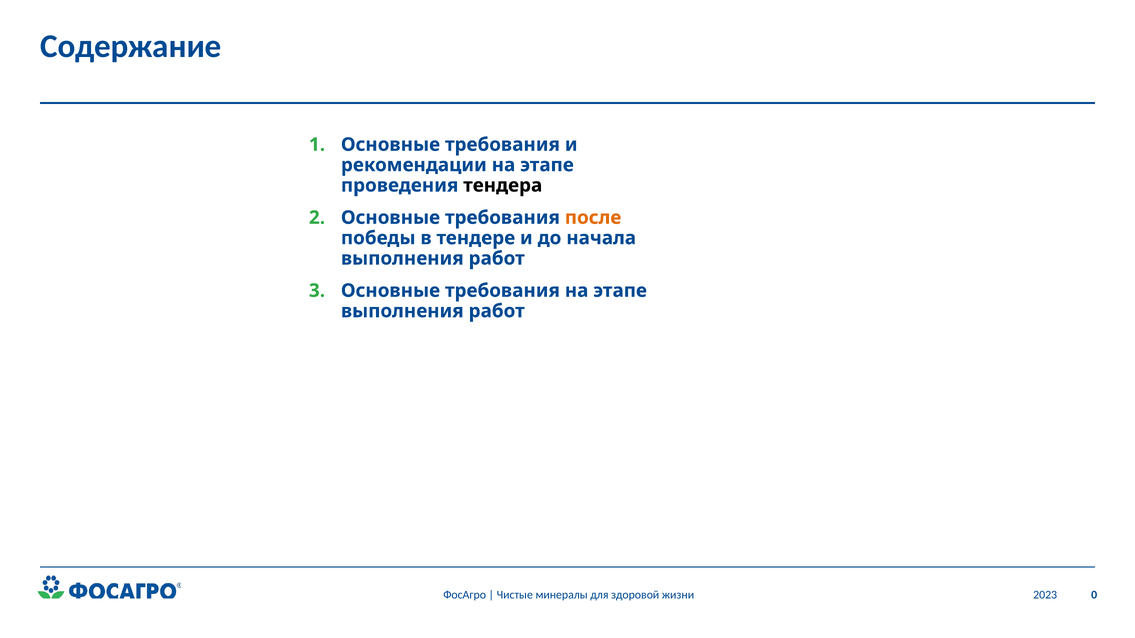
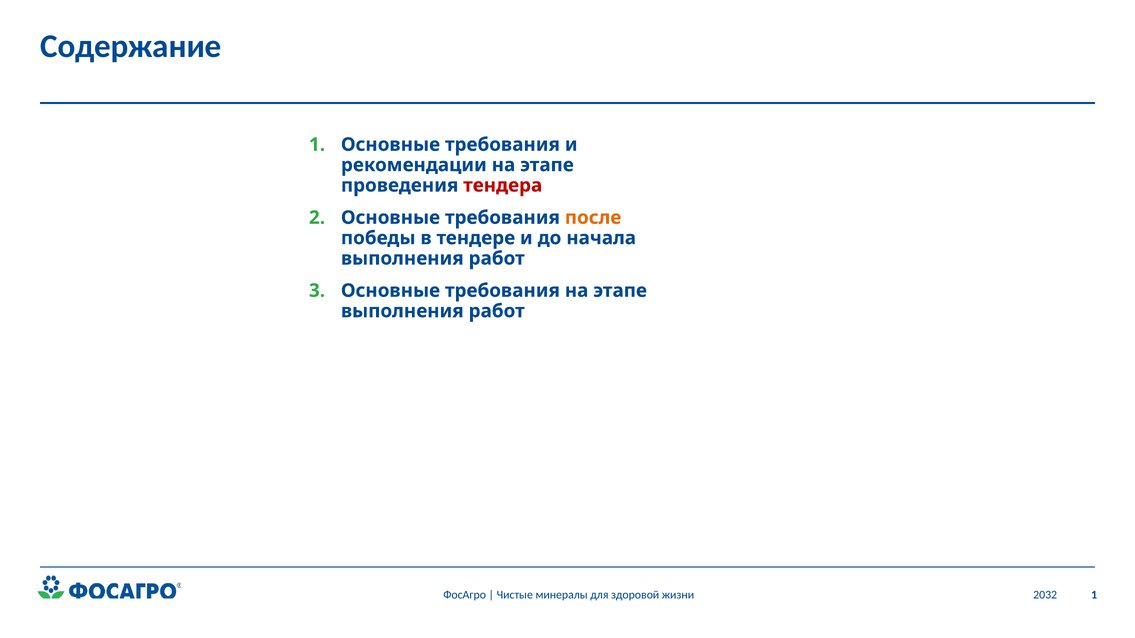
тендера colour: black -> red (503, 186)
жизни 0: 0 -> 1 (1094, 595)
2023: 2023 -> 2032 (1045, 595)
